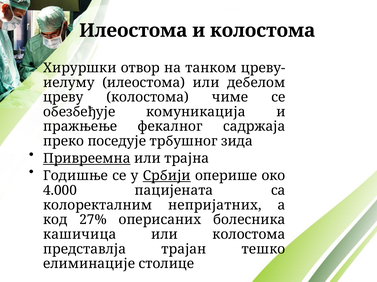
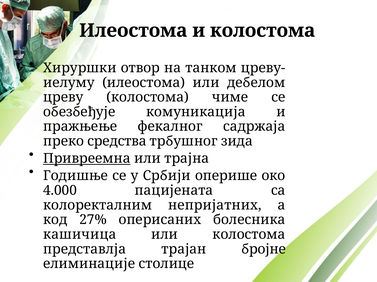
поседује: поседује -> средства (117, 142)
Србији underline: present -> none (167, 176)
тешко: тешко -> бројне (264, 250)
